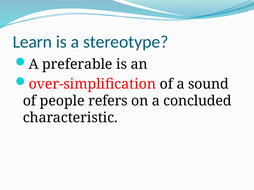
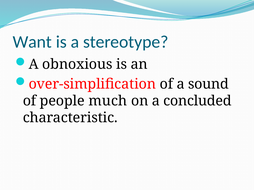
Learn: Learn -> Want (32, 42)
preferable: preferable -> obnoxious (77, 64)
refers: refers -> much (108, 101)
